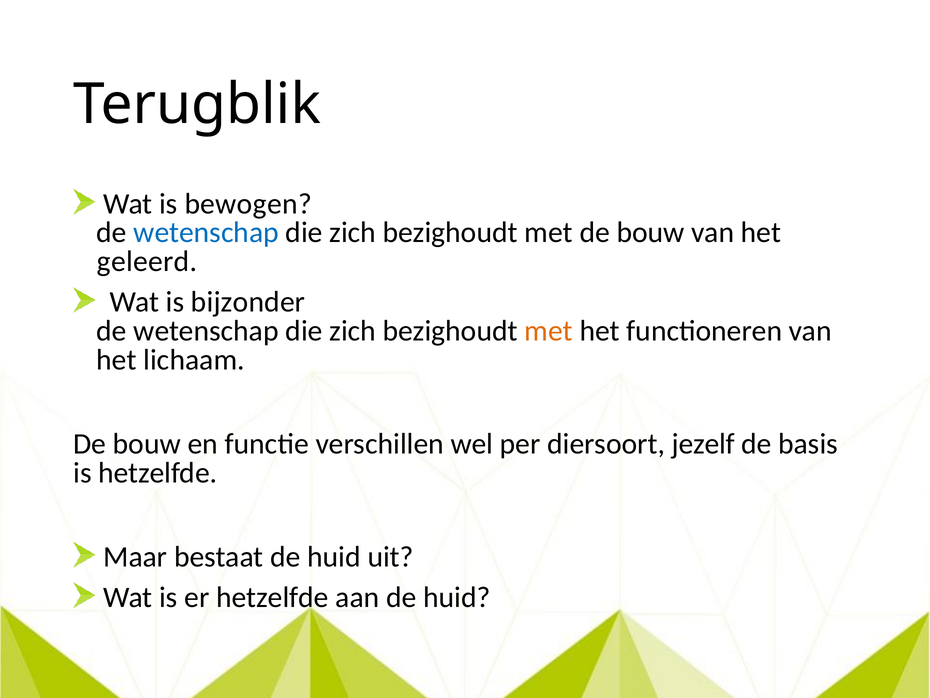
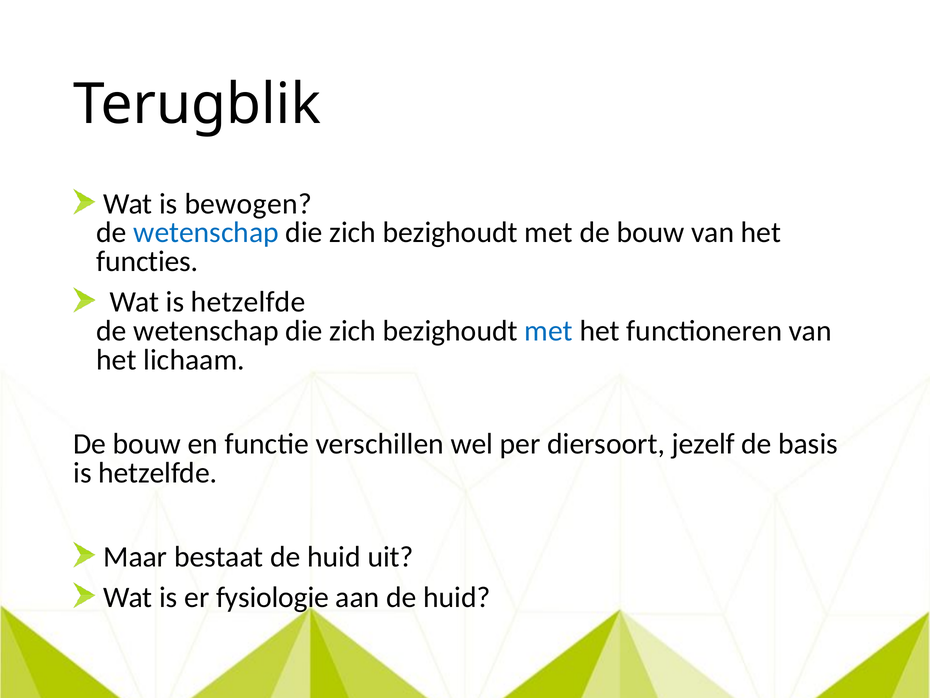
geleerd: geleerd -> functies (147, 261)
Wat is bijzonder: bijzonder -> hetzelfde (248, 302)
met colour: orange -> blue (549, 331)
er hetzelfde: hetzelfde -> fysiologie (272, 597)
